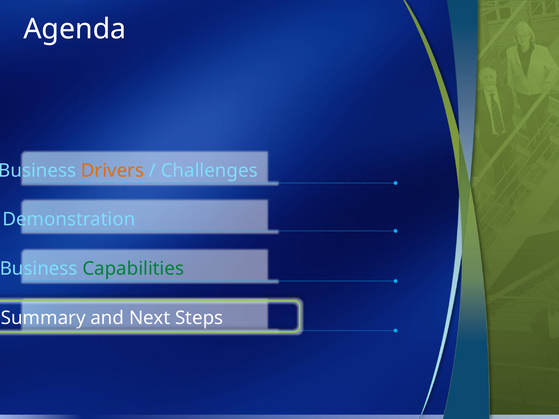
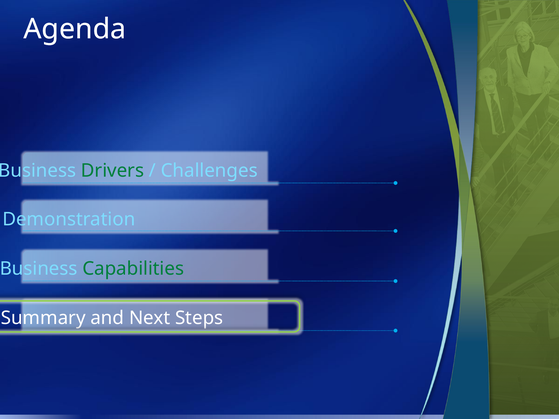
Drivers colour: orange -> green (112, 171)
